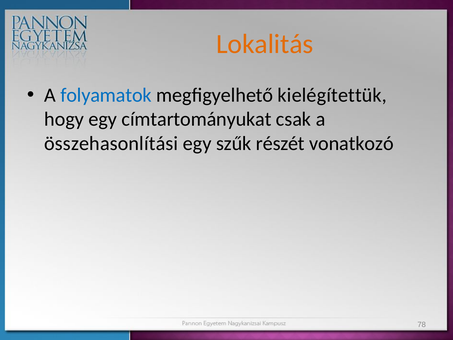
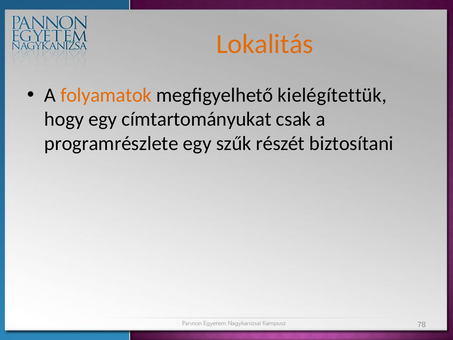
folyamatok colour: blue -> orange (106, 95)
összehasonlítási: összehasonlítási -> programrészlete (111, 143)
vonatkozó: vonatkozó -> biztosítani (351, 143)
